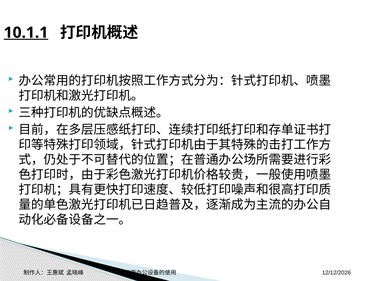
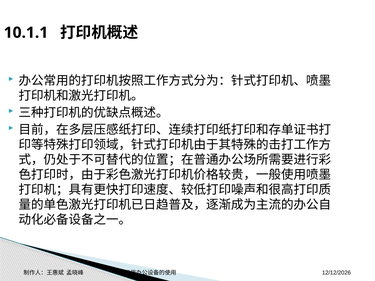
10.1.1 underline: present -> none (26, 33)
